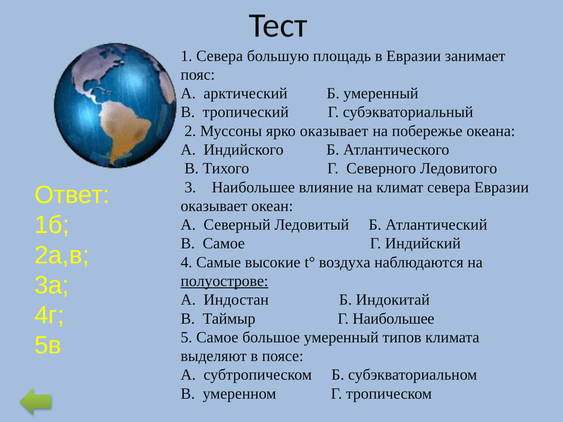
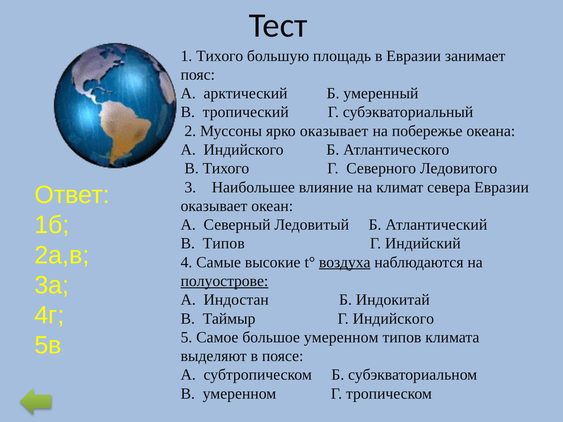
1 Севера: Севера -> Тихого (220, 56)
В Самое: Самое -> Типов (224, 244)
воздуха underline: none -> present (345, 262)
Г Наибольшее: Наибольшее -> Индийского (393, 319)
большое умеренный: умеренный -> умеренном (341, 337)
